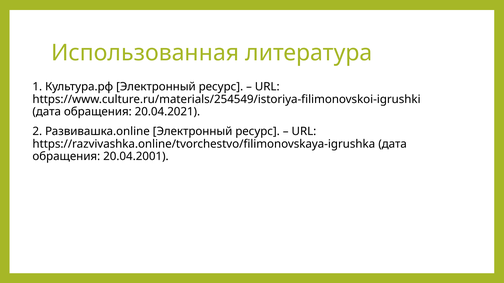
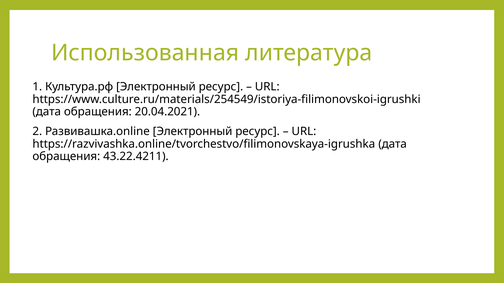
20.04.2001: 20.04.2001 -> 43.22.4211 (136, 157)
